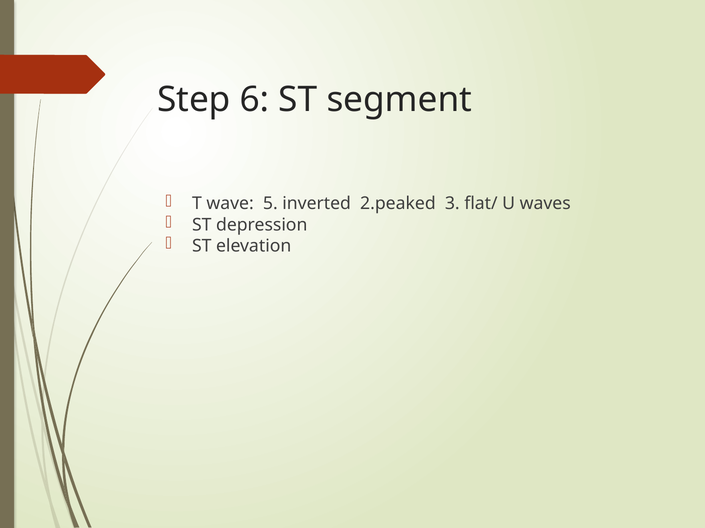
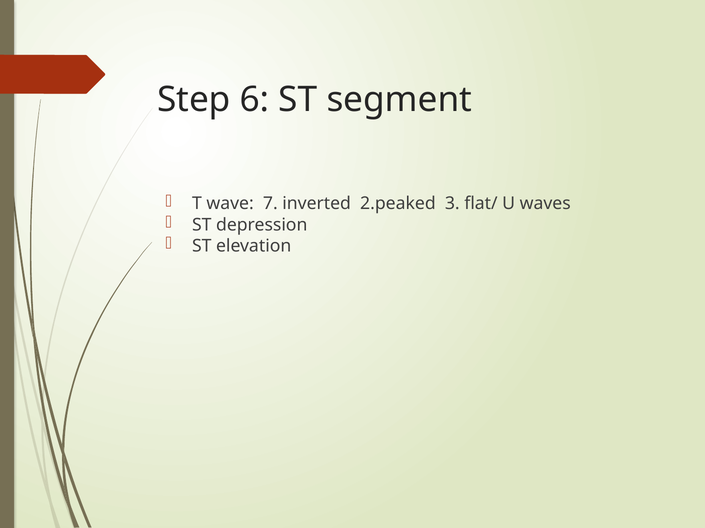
5: 5 -> 7 (270, 204)
